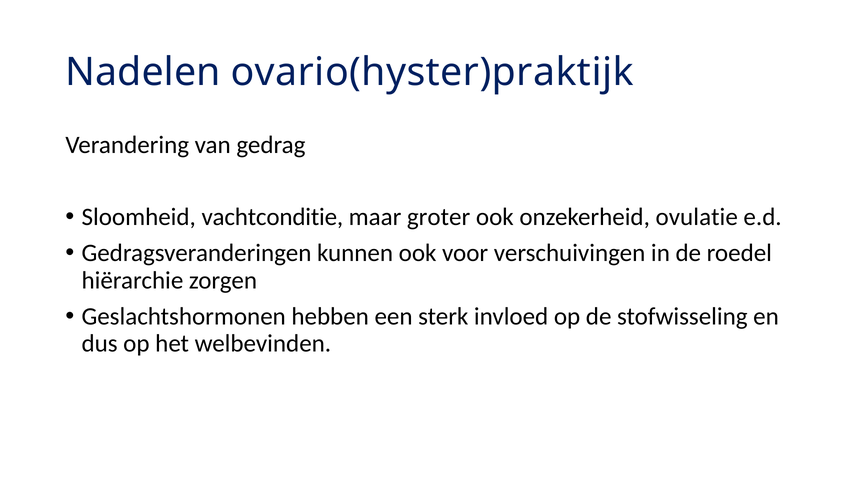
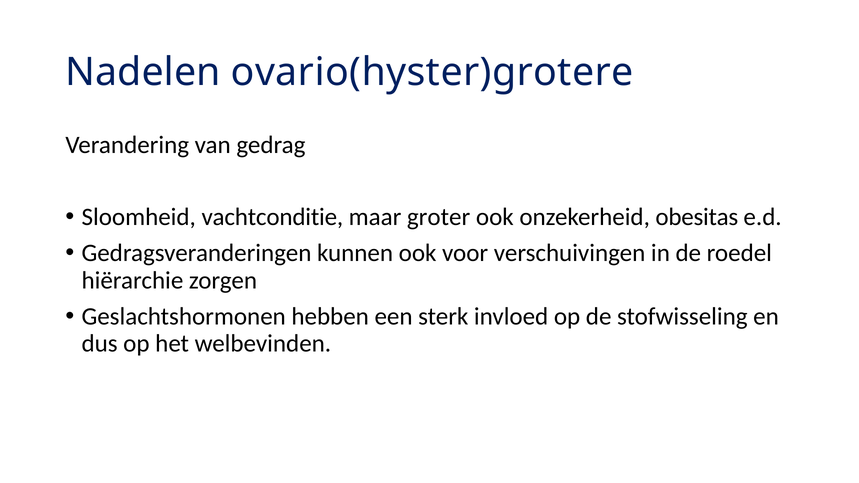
ovario(hyster)praktijk: ovario(hyster)praktijk -> ovario(hyster)grotere (432, 72)
ovulatie: ovulatie -> obesitas (697, 217)
